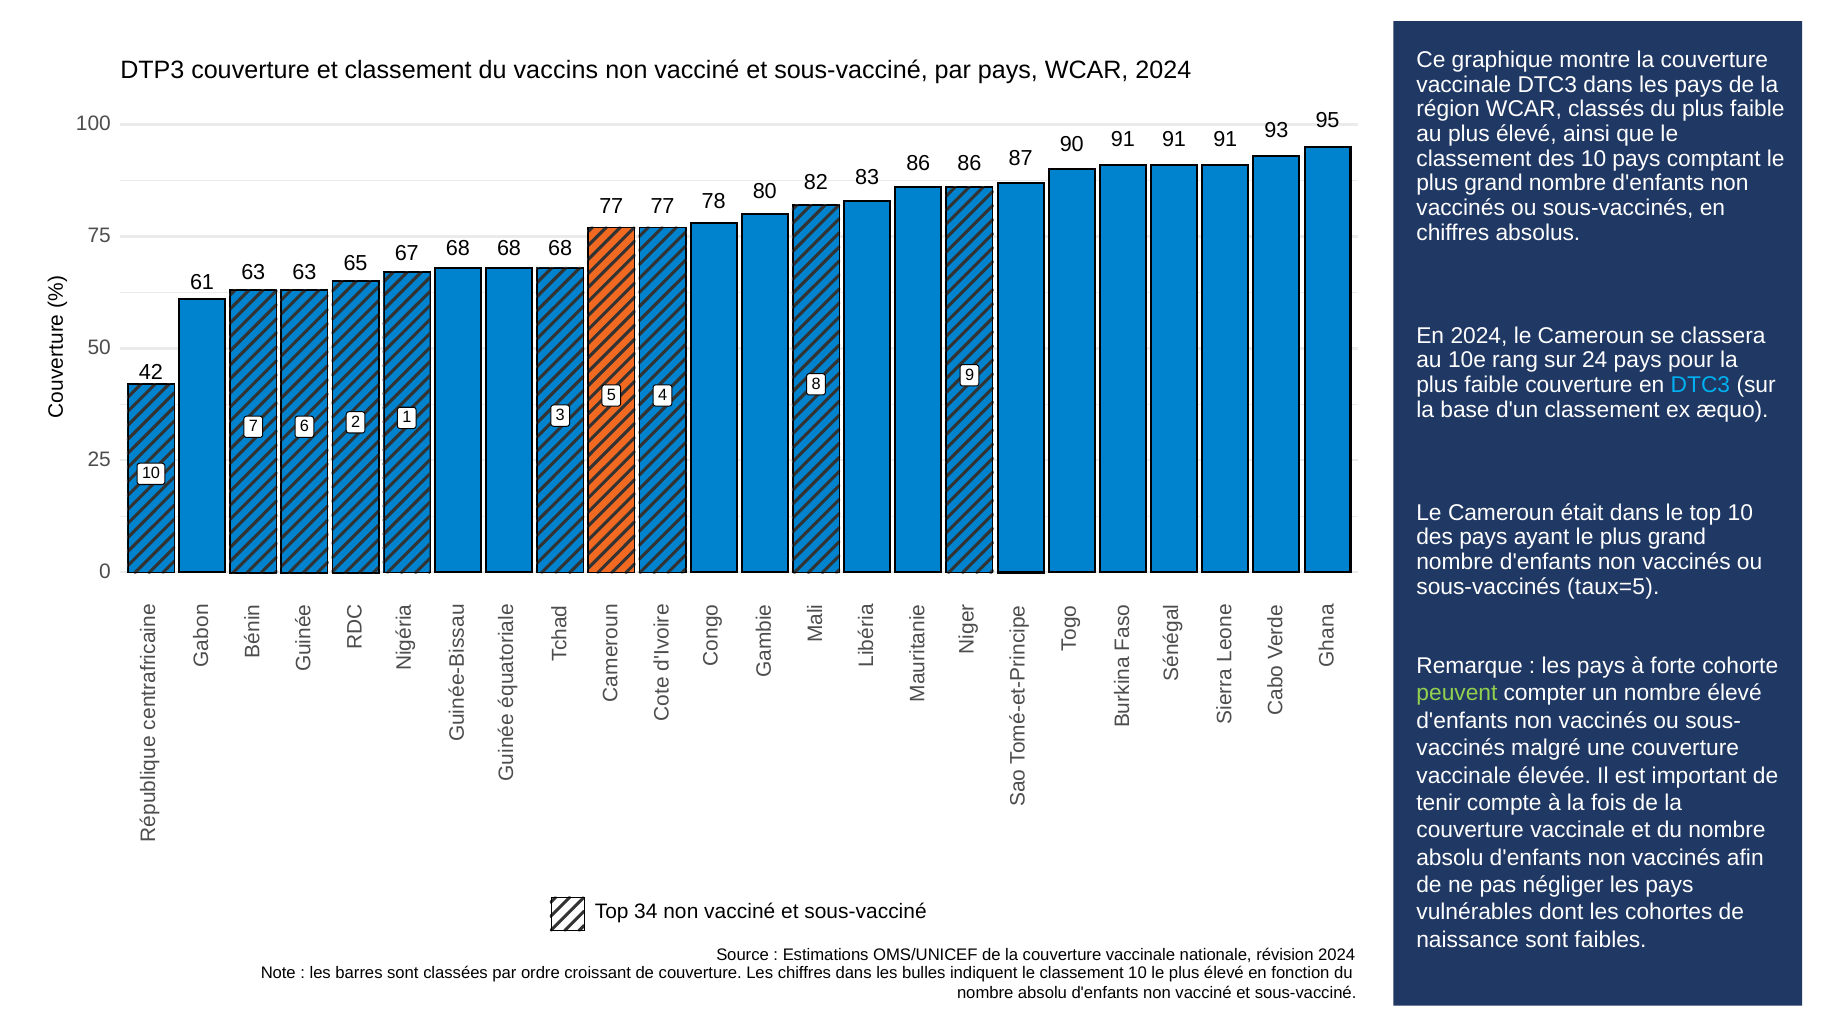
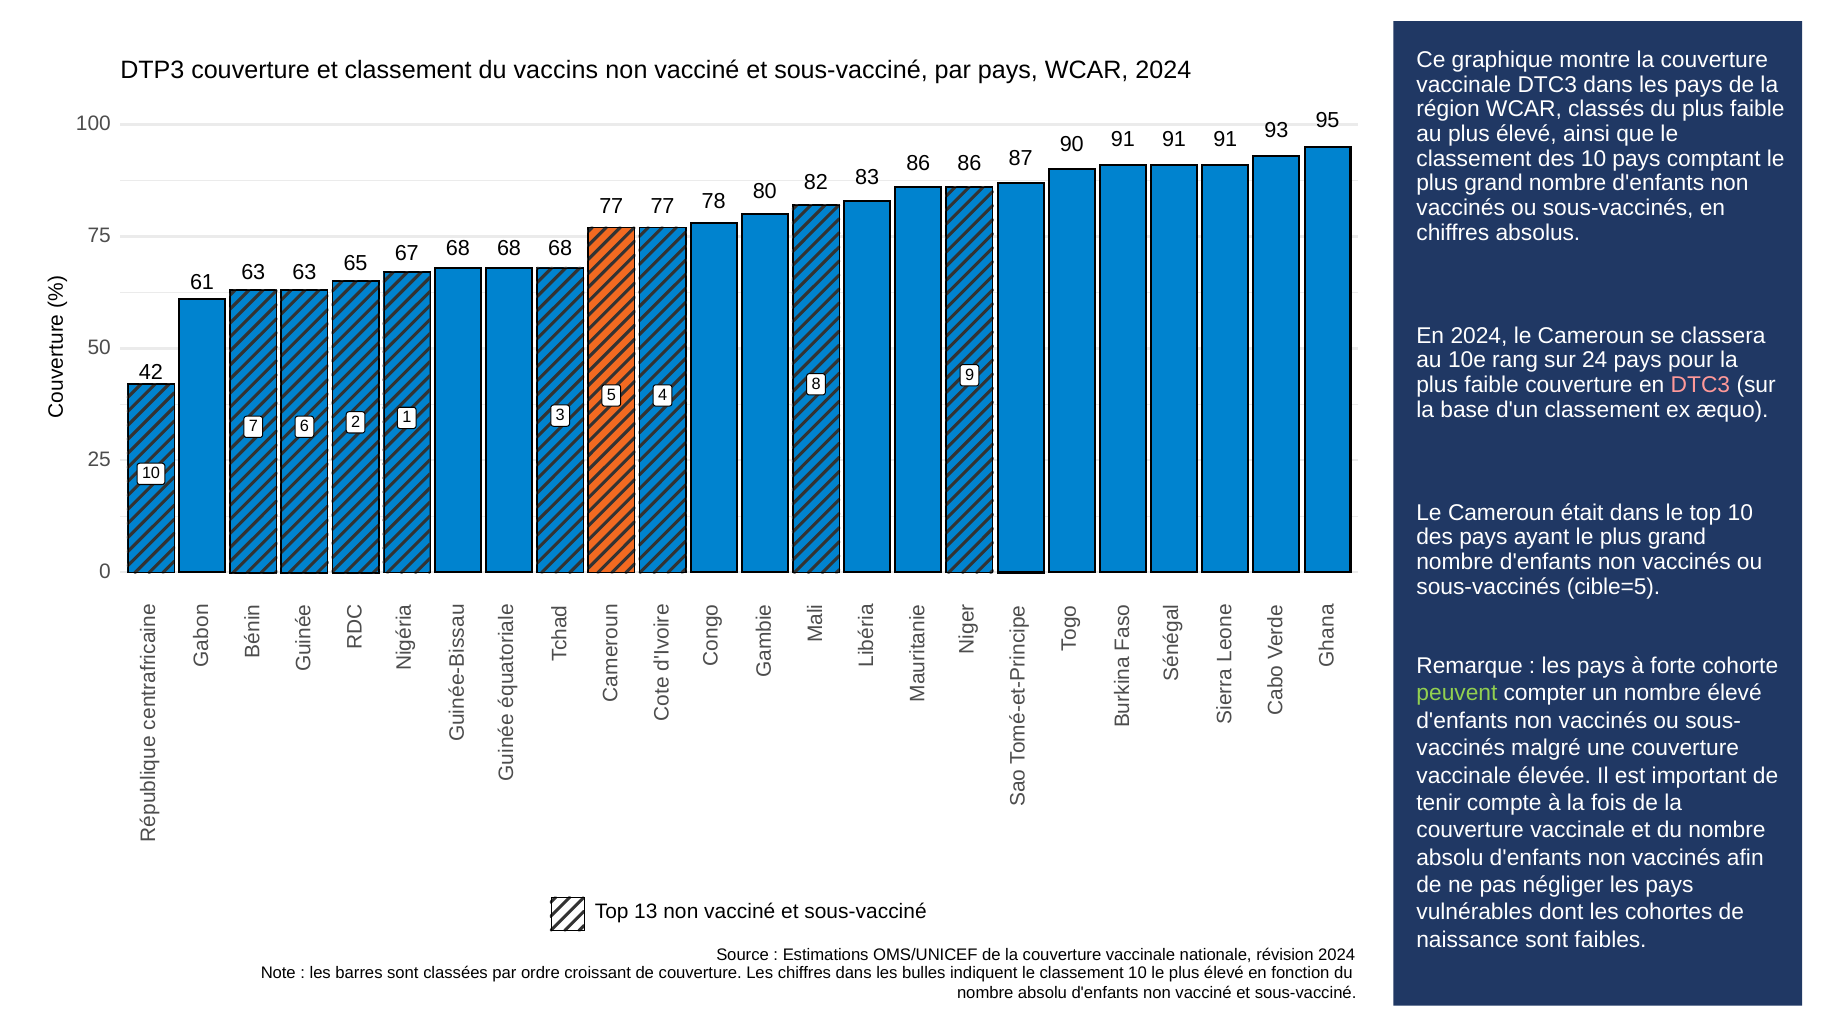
DTC3 colour: light blue -> pink (1700, 385)
taux=5: taux=5 -> cible=5 (1614, 586)
34: 34 -> 13 (646, 911)
